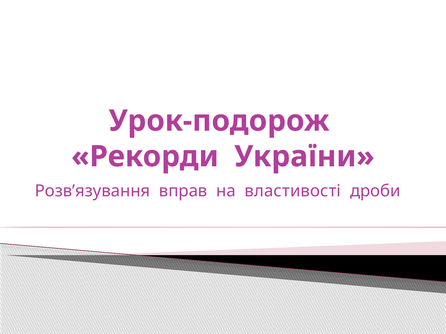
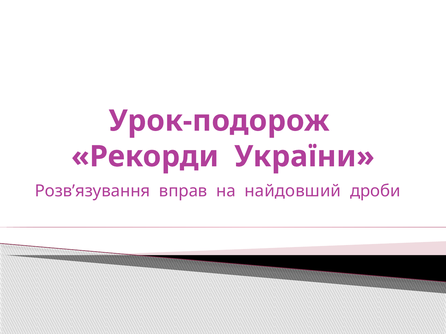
властивості: властивості -> найдовший (293, 191)
